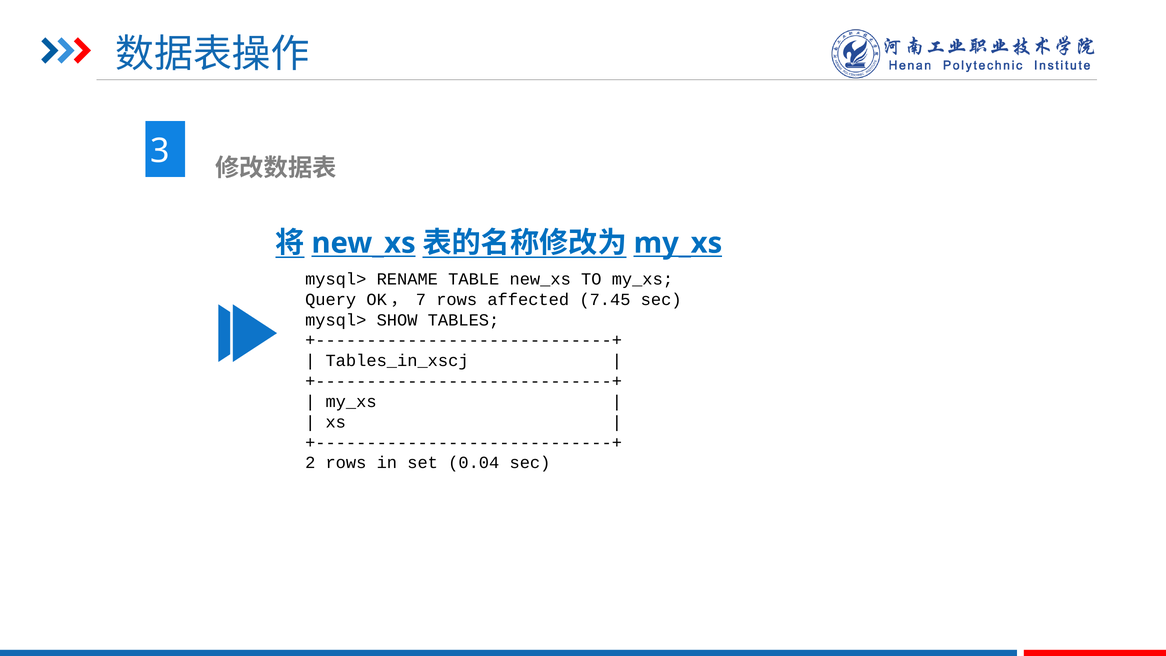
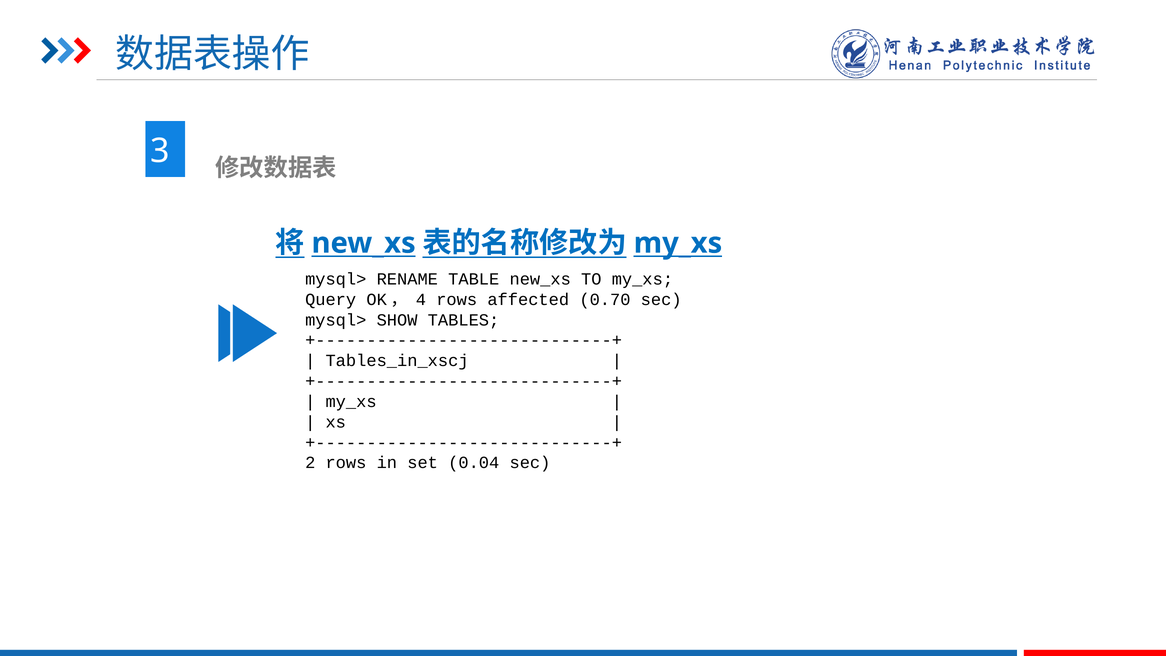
7: 7 -> 4 (421, 300)
7.45: 7.45 -> 0.70 (605, 300)
